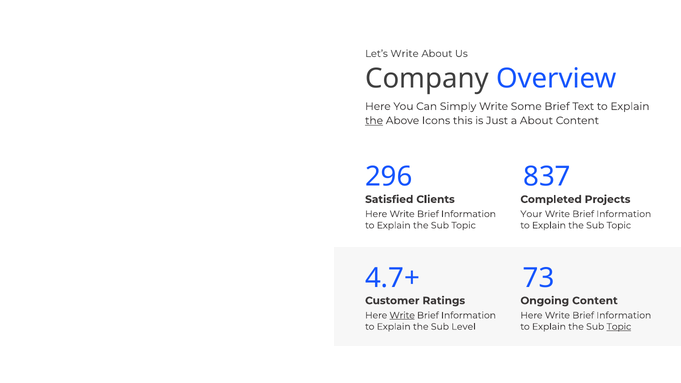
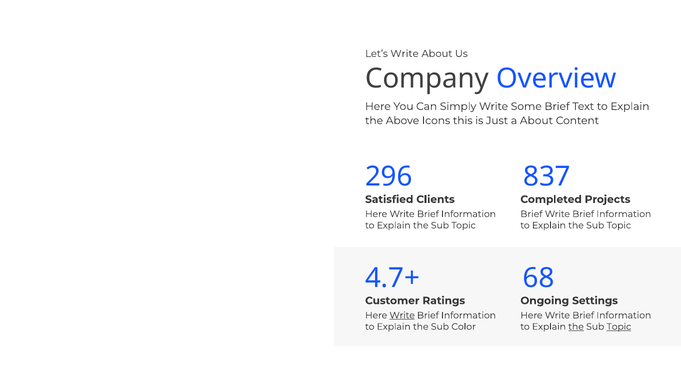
the underline: present -> none (374, 121)
Your: Your -> Brief (531, 214)
73: 73 -> 68 (539, 278)
Ongoing Content: Content -> Settings (595, 301)
Level: Level -> Color (464, 327)
the underline: none -> present (576, 327)
